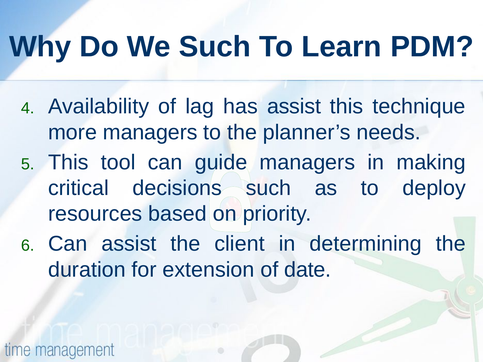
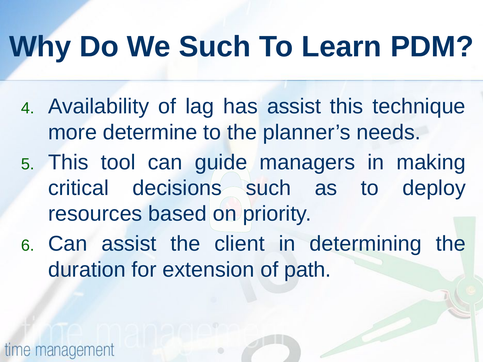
more managers: managers -> determine (150, 132)
date: date -> path (308, 270)
